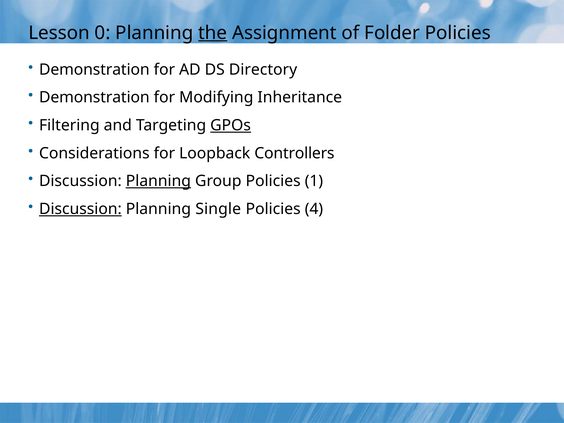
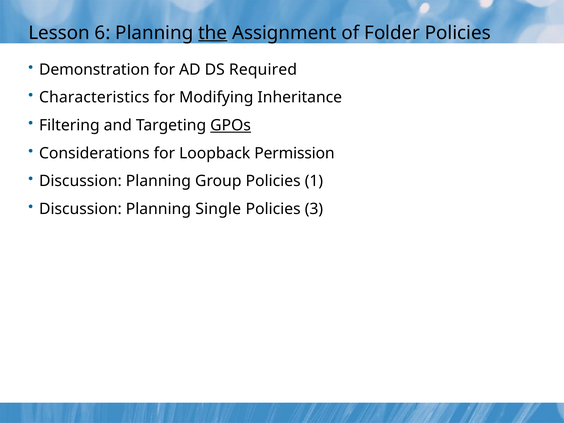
0: 0 -> 6 (103, 33)
Directory: Directory -> Required (263, 70)
Demonstration: Demonstration -> Characteristics (94, 97)
Controllers: Controllers -> Permission (294, 153)
Planning underline: present -> none (158, 181)
Discussion underline: present -> none (80, 209)
4: 4 -> 3 (314, 209)
